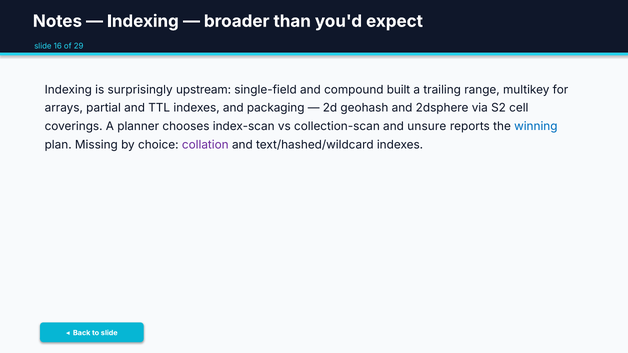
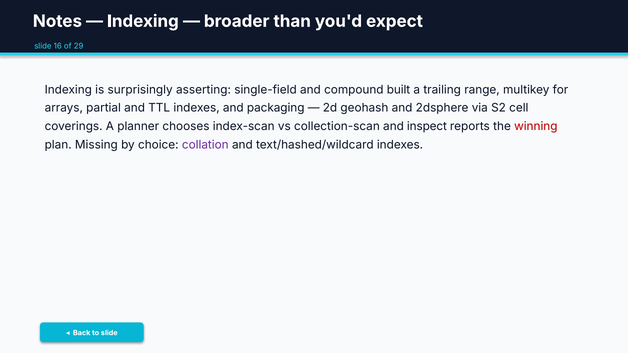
upstream: upstream -> asserting (204, 90)
unsure: unsure -> inspect (427, 126)
winning colour: blue -> red (536, 126)
